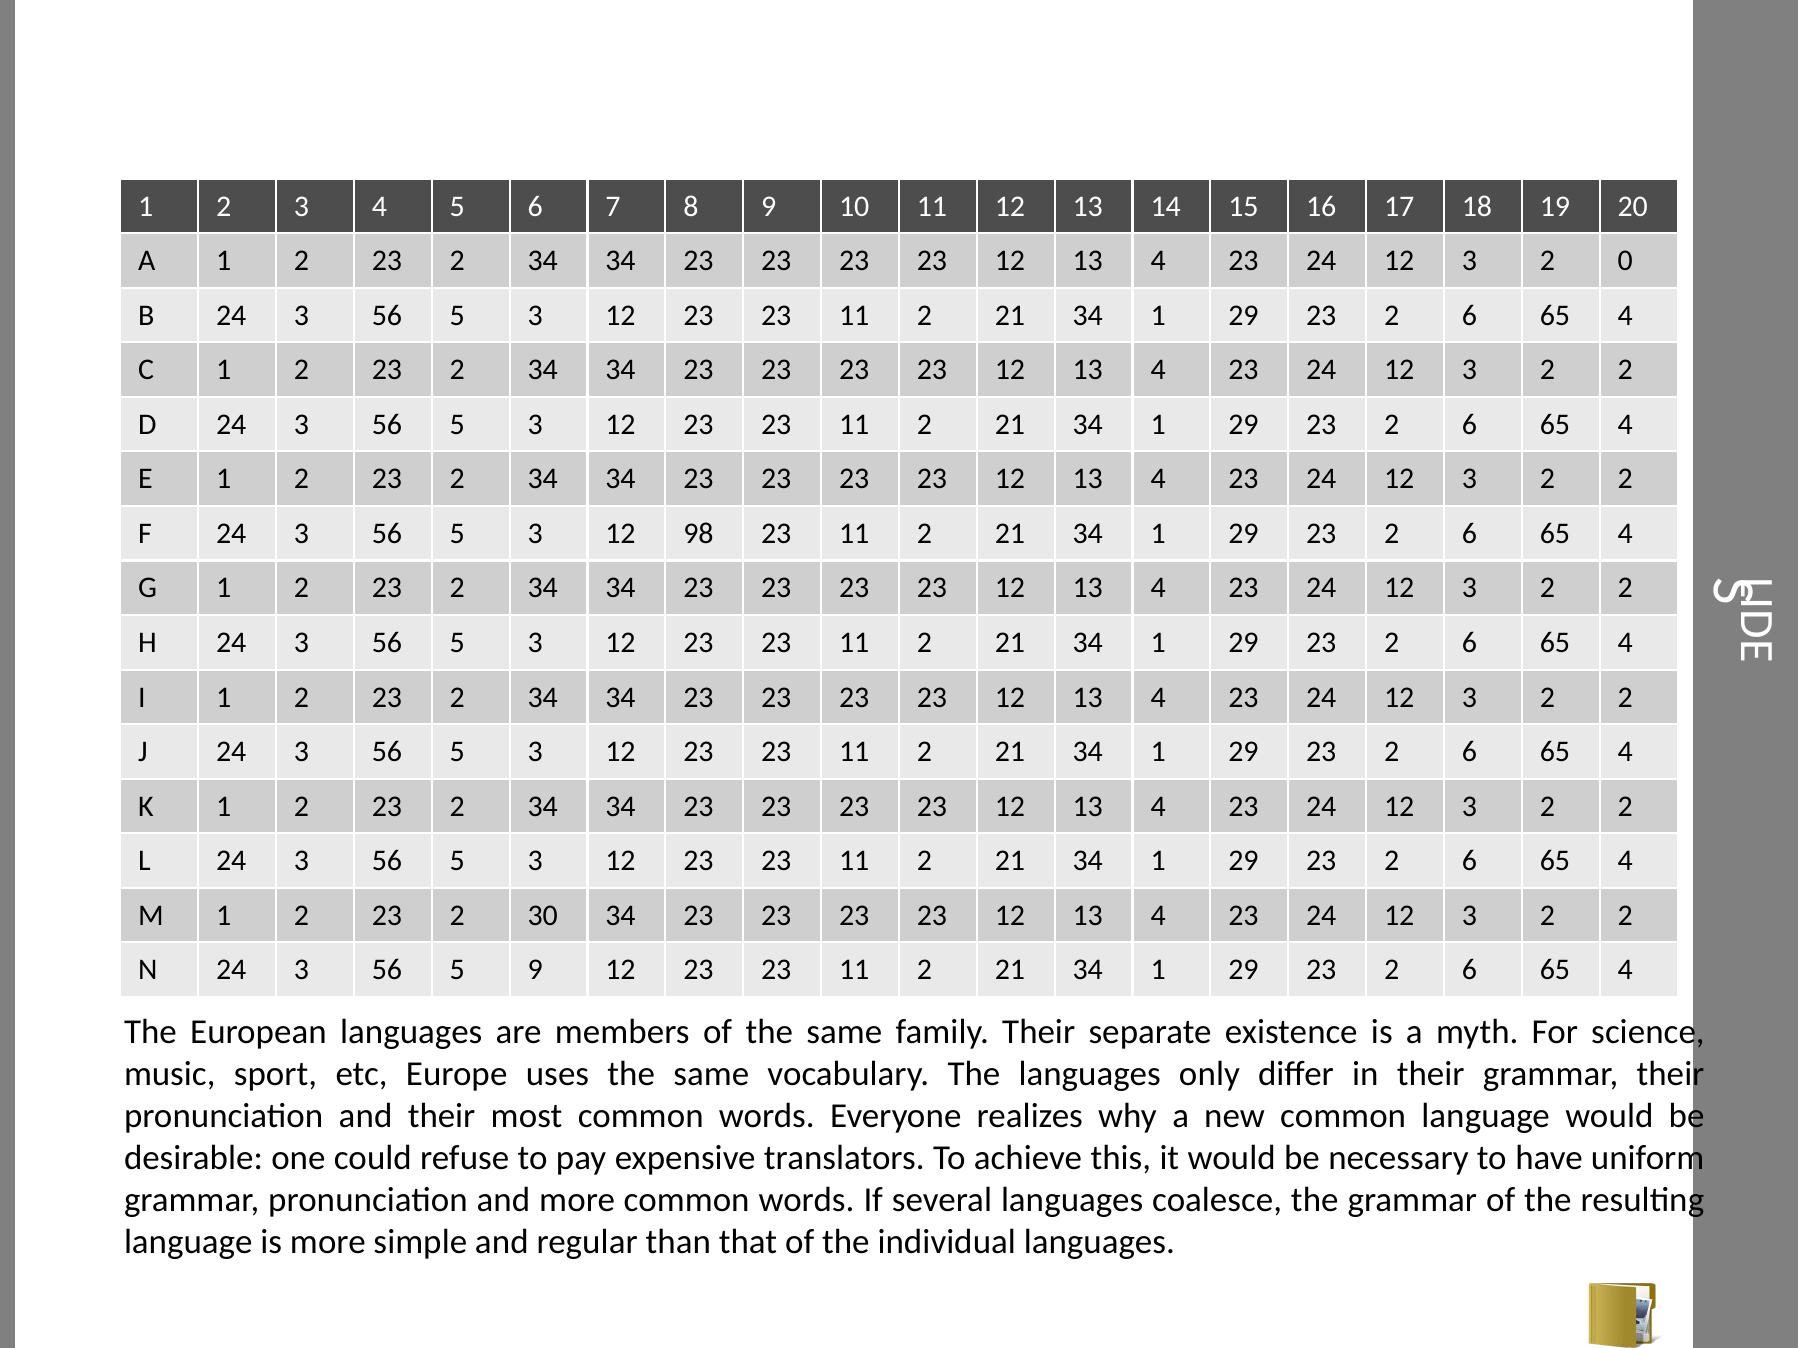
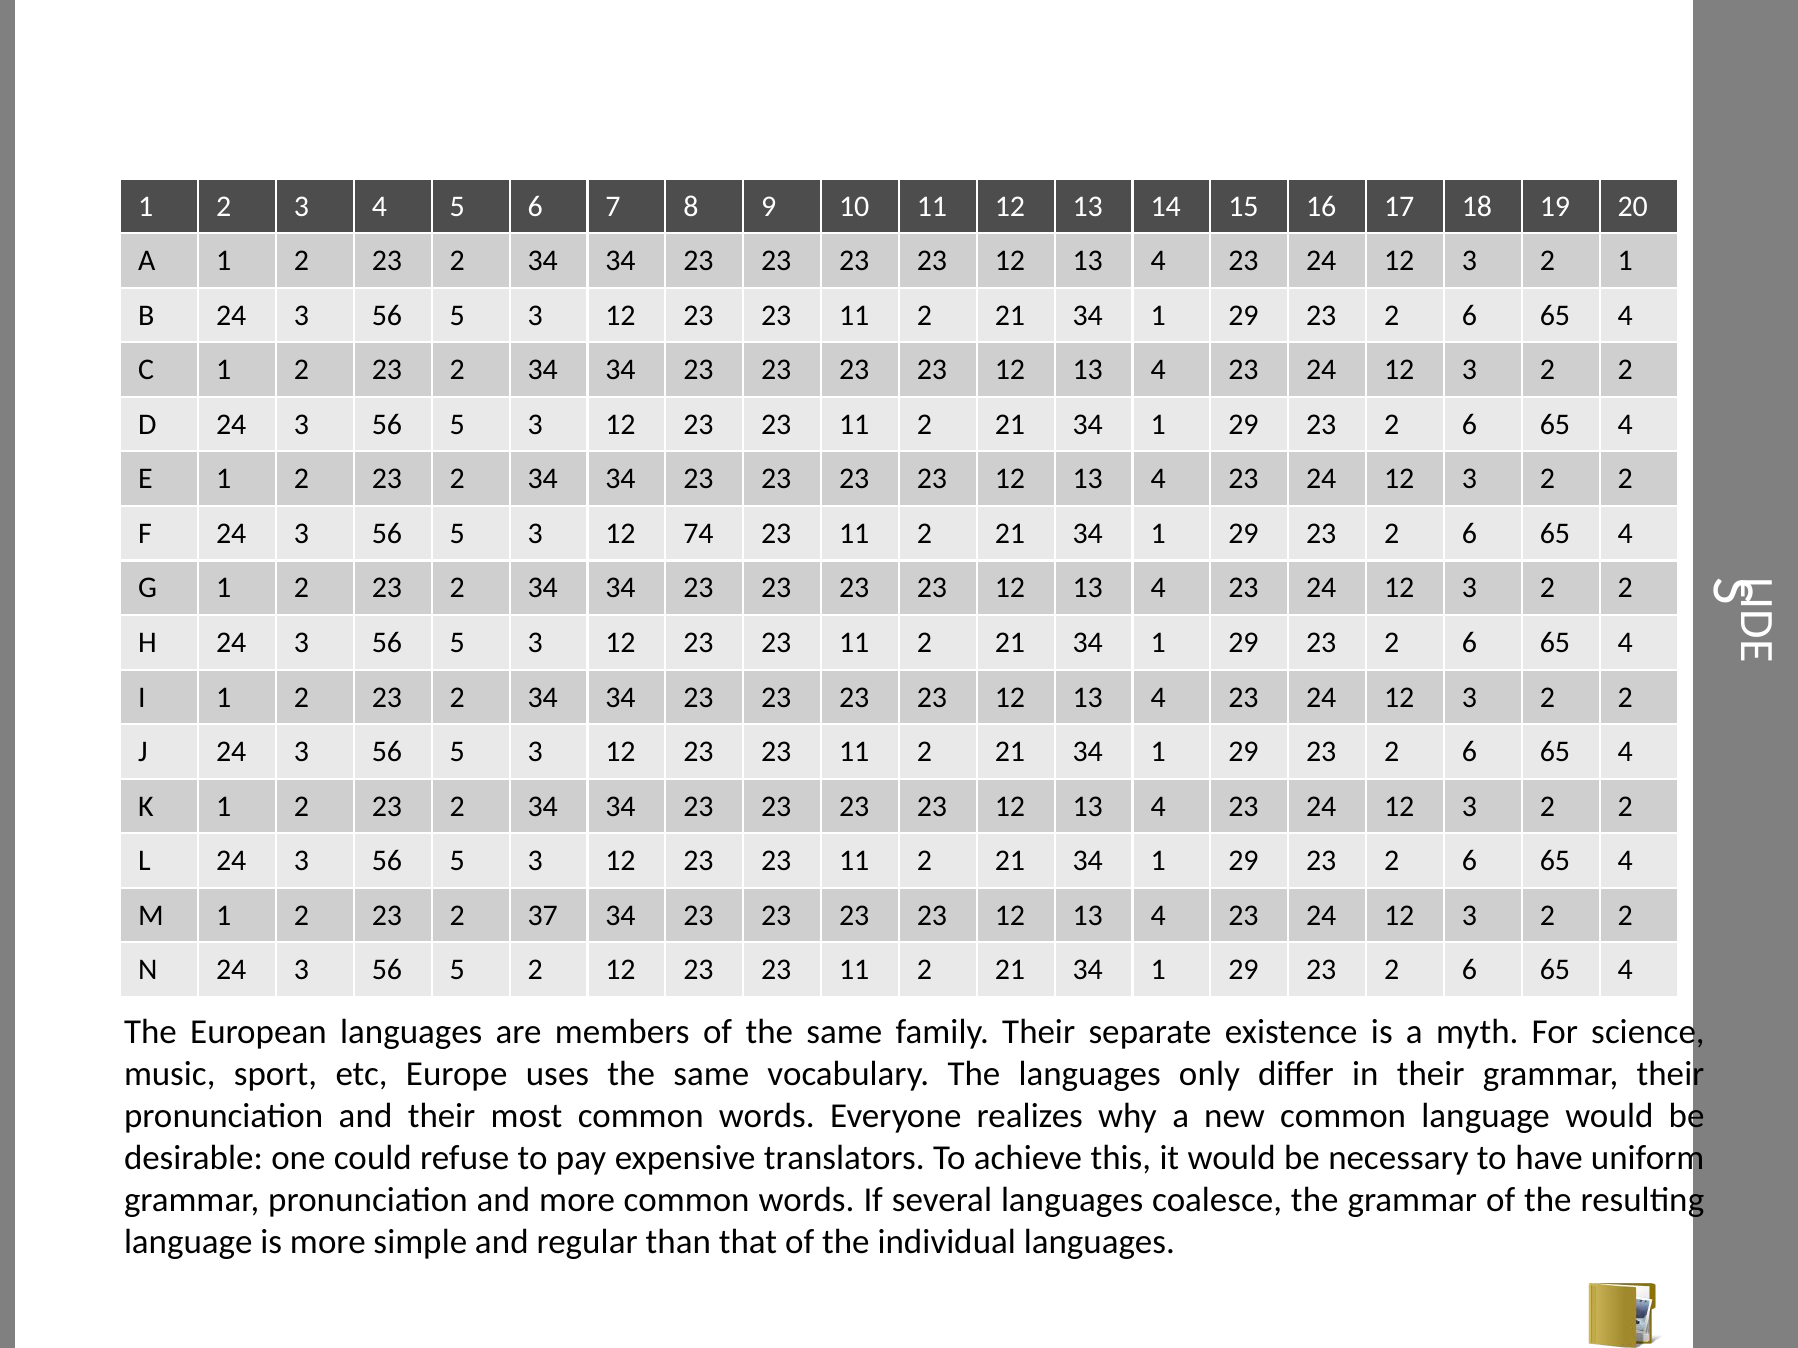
2 0: 0 -> 1 (1625, 261)
98: 98 -> 74 (698, 534)
30: 30 -> 37 (543, 916)
5 9: 9 -> 2 (535, 970)
